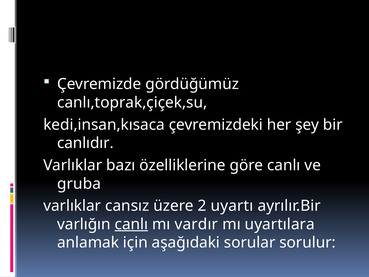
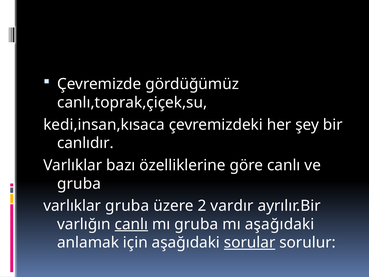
varlıklar cansız: cansız -> gruba (127, 206)
uyartı: uyartı -> vardır (232, 206)
mı vardır: vardır -> gruba (196, 224)
mı uyartılara: uyartılara -> aşağıdaki (280, 224)
sorular underline: none -> present (250, 242)
